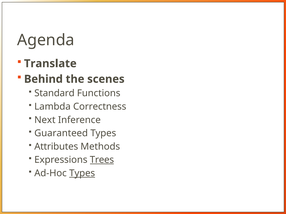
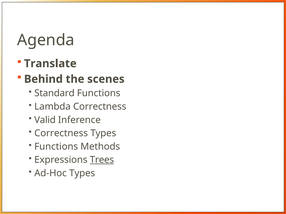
Next: Next -> Valid (45, 120)
Guaranteed: Guaranteed -> Correctness (61, 134)
Attributes: Attributes -> Functions (56, 147)
Types underline: present -> none (82, 174)
